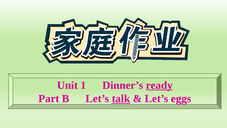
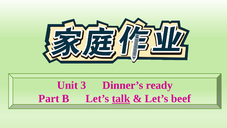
1: 1 -> 3 (83, 85)
ready underline: present -> none (159, 85)
eggs: eggs -> beef (181, 98)
